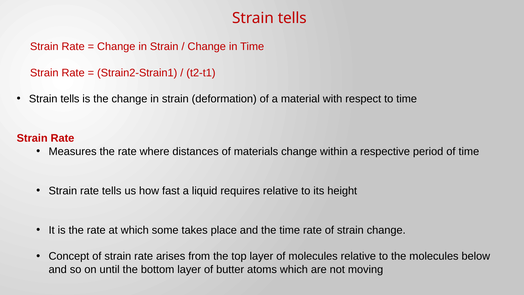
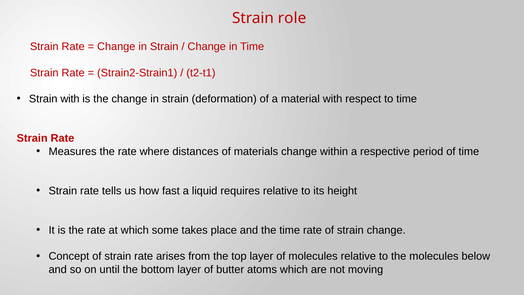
tells: tells -> role (292, 18)
tells: tells -> with (70, 99)
